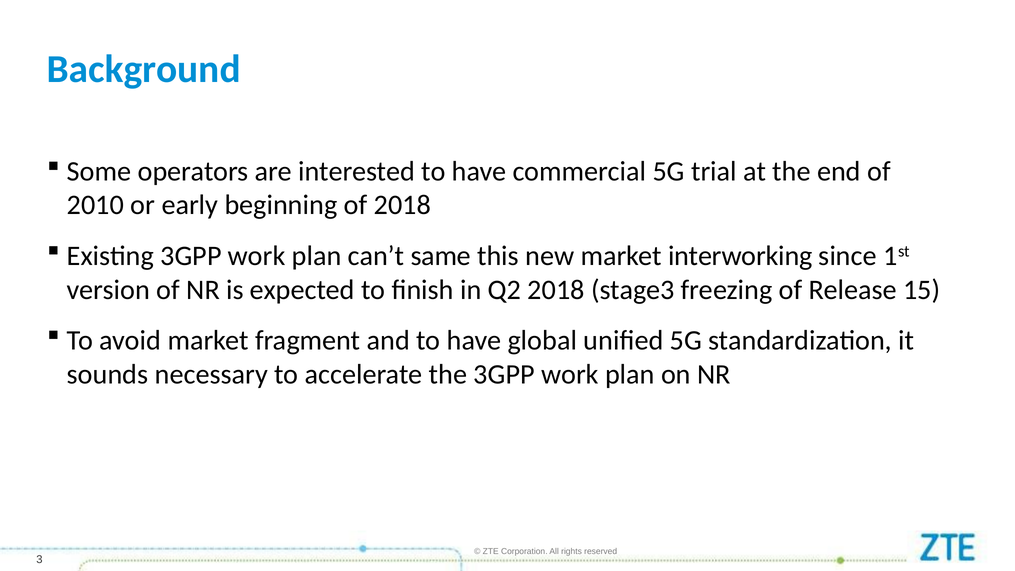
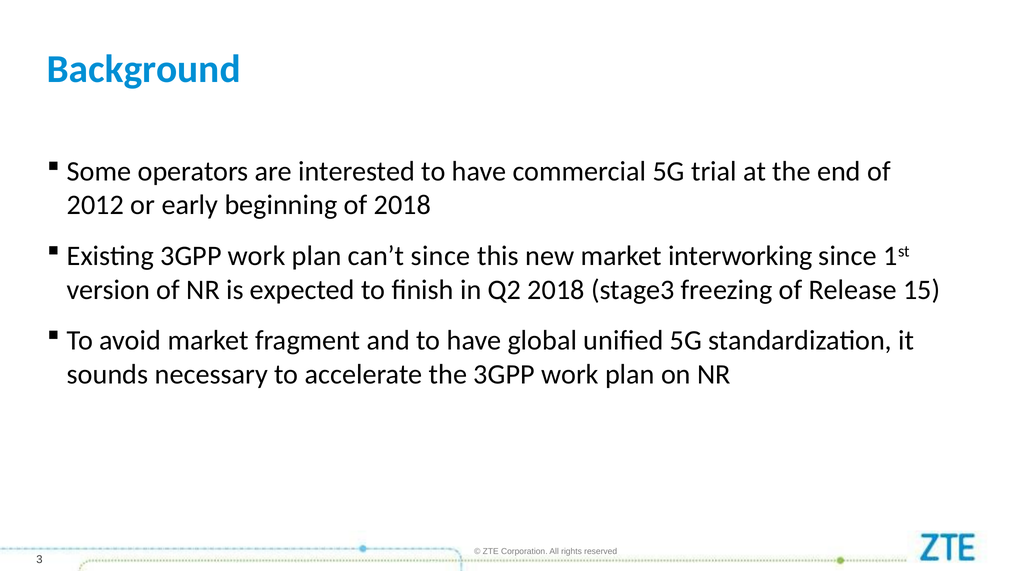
2010: 2010 -> 2012 (95, 205)
can’t same: same -> since (441, 256)
